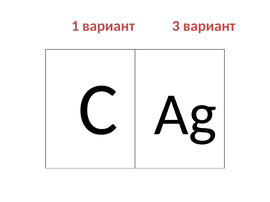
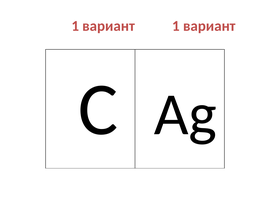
вариант 3: 3 -> 1 (176, 26)
